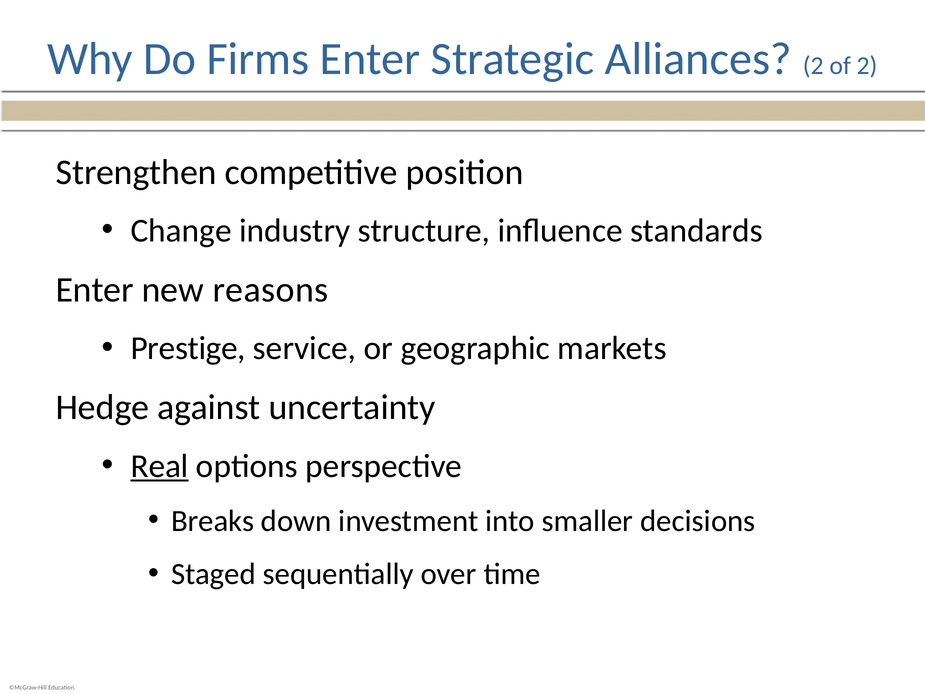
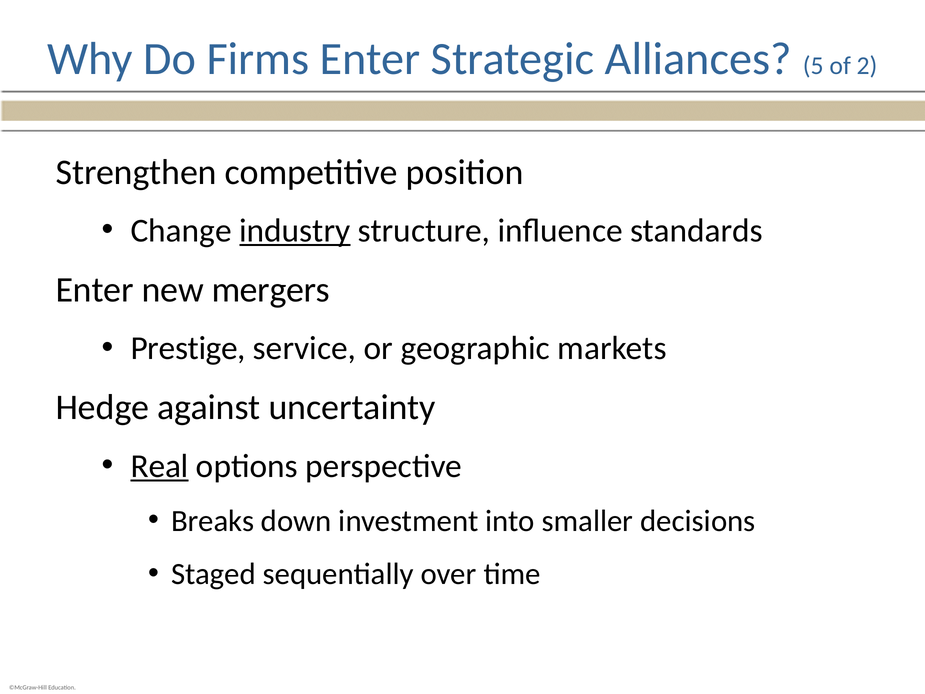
Alliances 2: 2 -> 5 (813, 66)
industry underline: none -> present (295, 231)
reasons: reasons -> mergers (271, 290)
